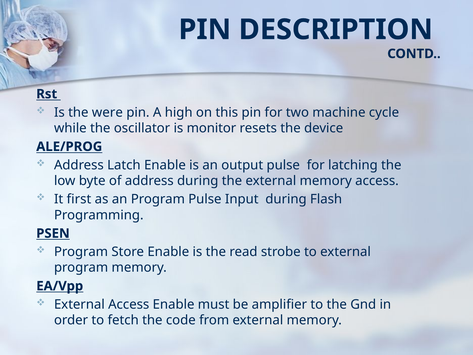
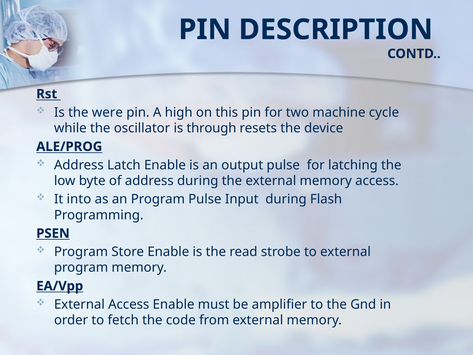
monitor: monitor -> through (211, 128)
first: first -> into (79, 199)
